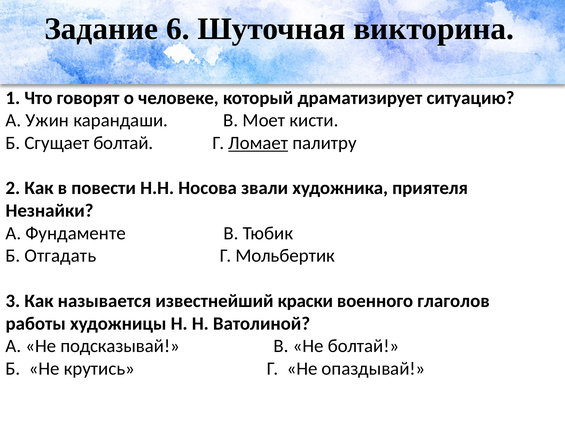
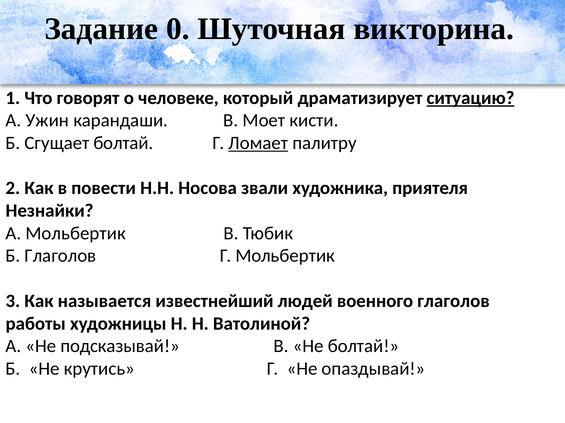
6: 6 -> 0 (178, 29)
ситуацию underline: none -> present (470, 98)
А Фундаменте: Фундаменте -> Мольбертик (76, 234)
Б Отгадать: Отгадать -> Глаголов (60, 256)
краски: краски -> людей (305, 301)
